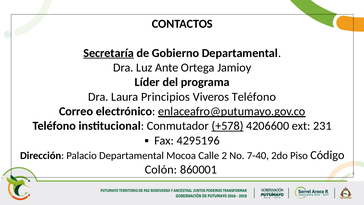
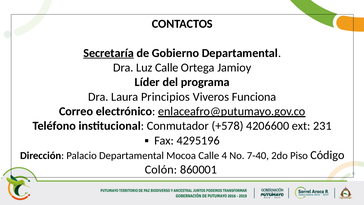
Luz Ante: Ante -> Calle (167, 68)
Viveros Teléfono: Teléfono -> Funciona (254, 97)
+578 underline: present -> none (228, 126)
2: 2 -> 4 (224, 155)
